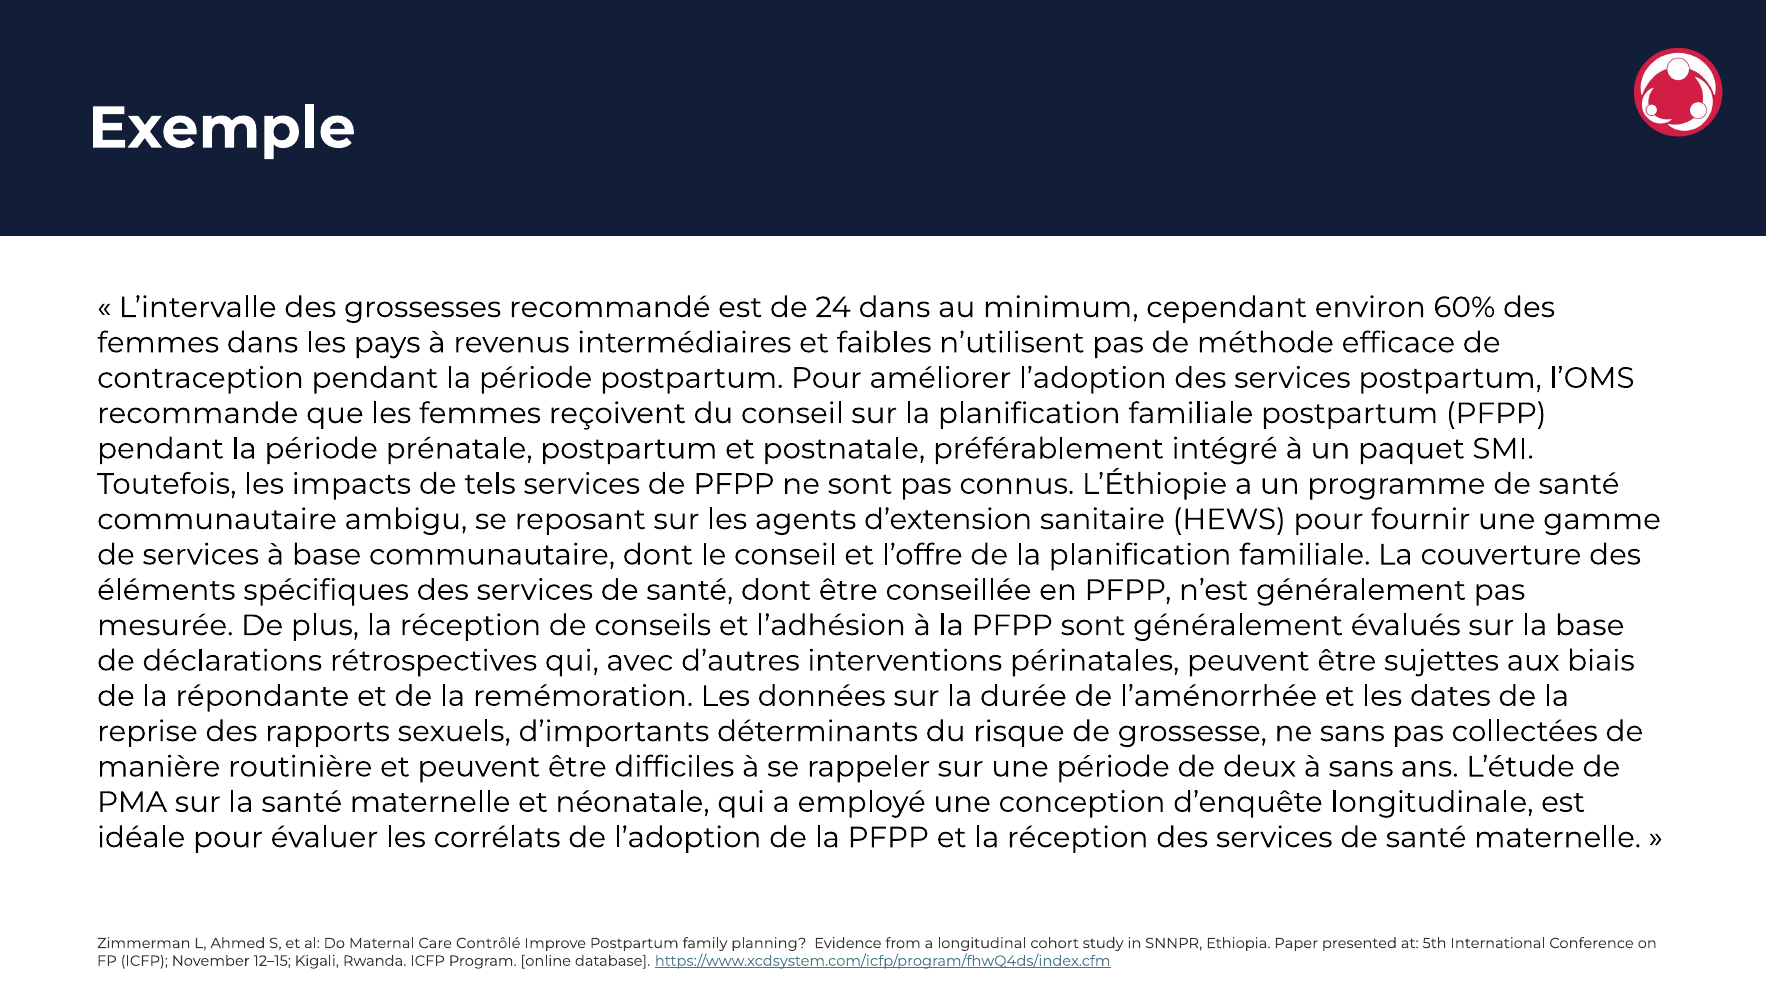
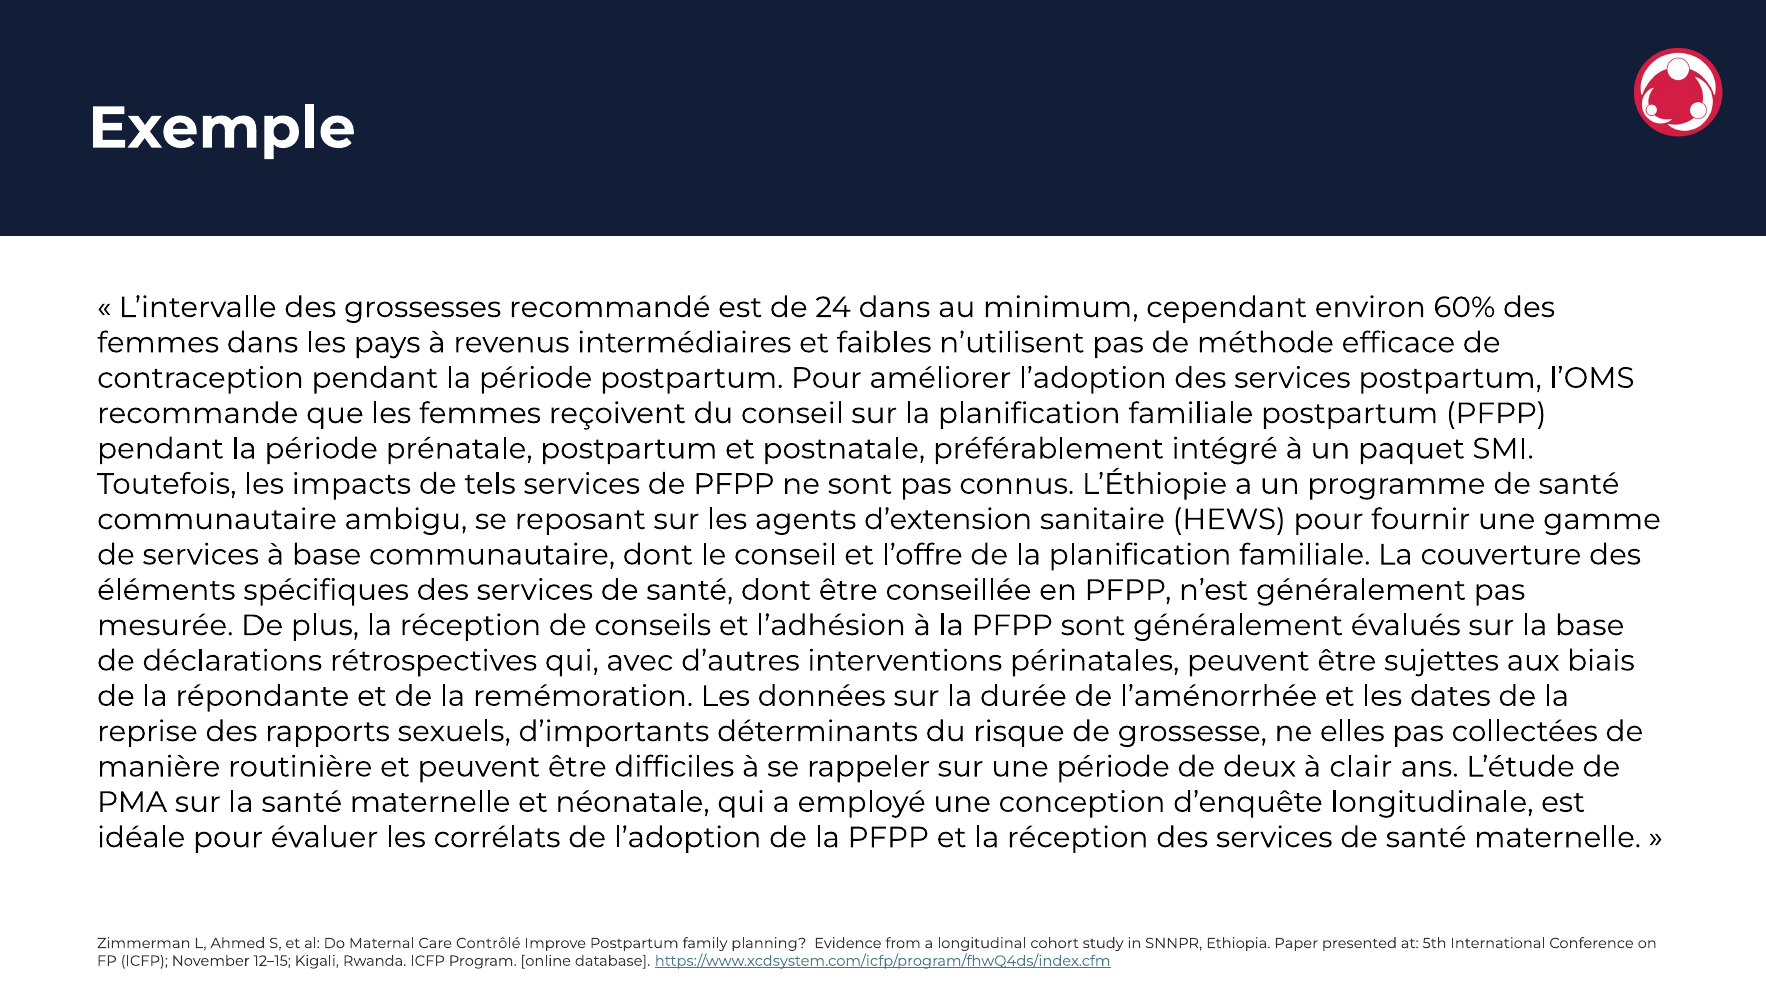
ne sans: sans -> elles (1352, 731)
à sans: sans -> clair (1361, 766)
